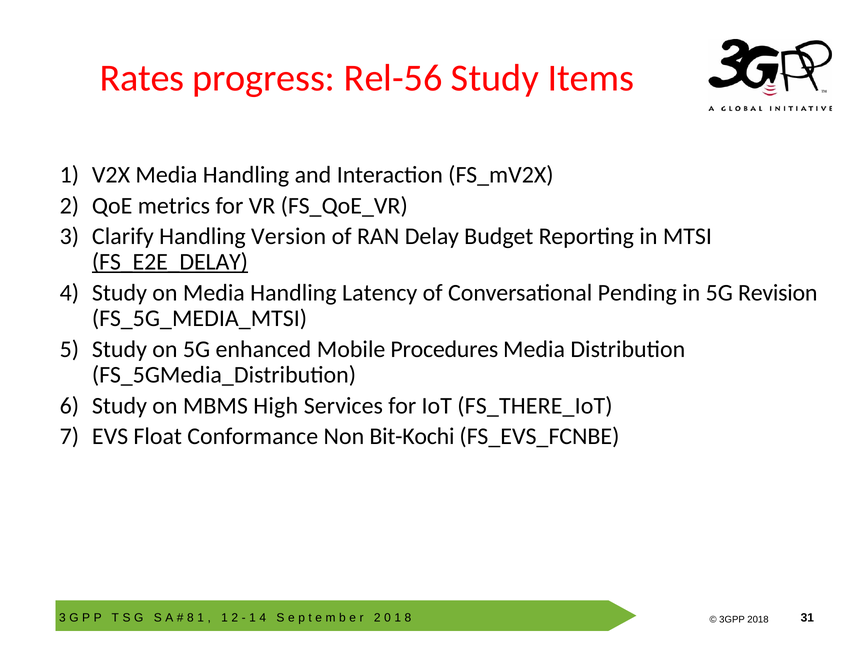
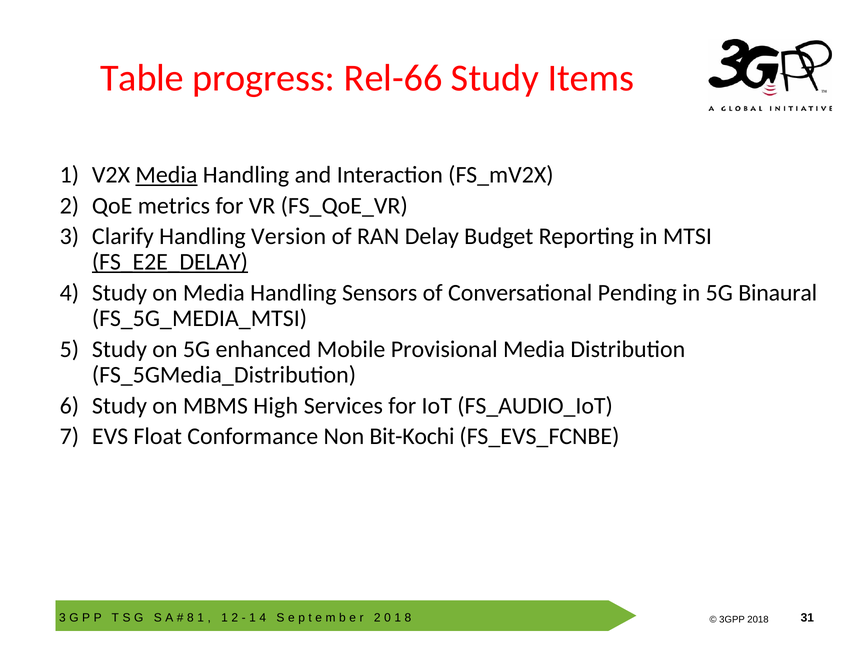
Rates: Rates -> Table (142, 78)
Rel-56: Rel-56 -> Rel-66 (393, 78)
Media underline: none -> present (166, 175)
Latency: Latency -> Sensors (380, 293)
Revision: Revision -> Binaural (778, 293)
Procedures: Procedures -> Provisional (444, 349)
FS_THERE_IoT: FS_THERE_IoT -> FS_AUDIO_IoT (535, 405)
